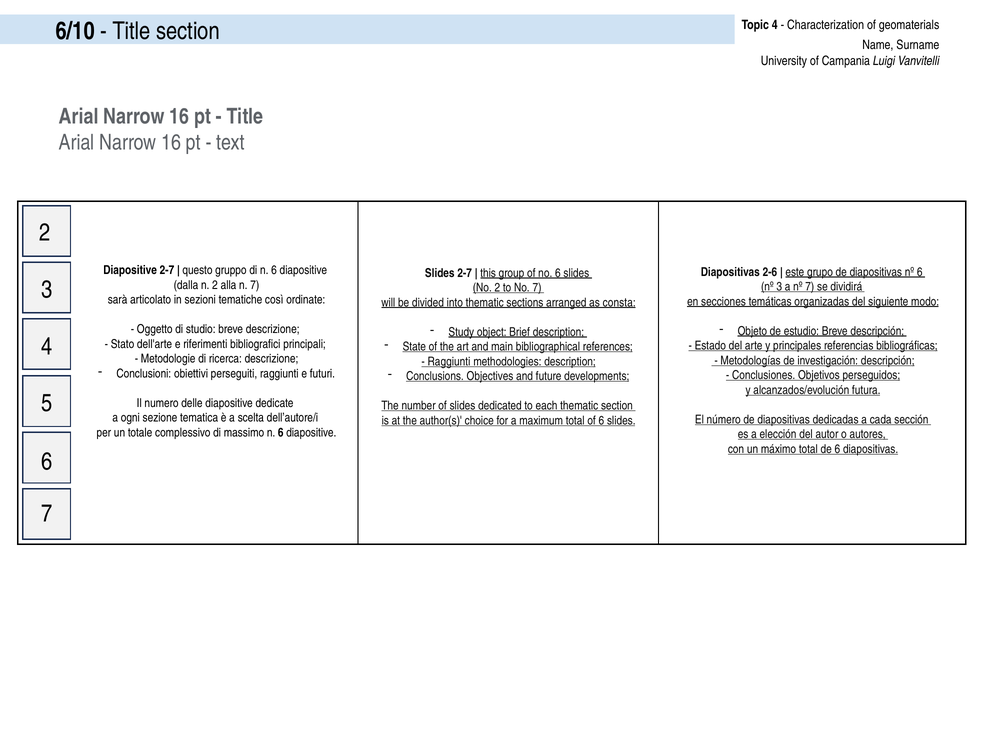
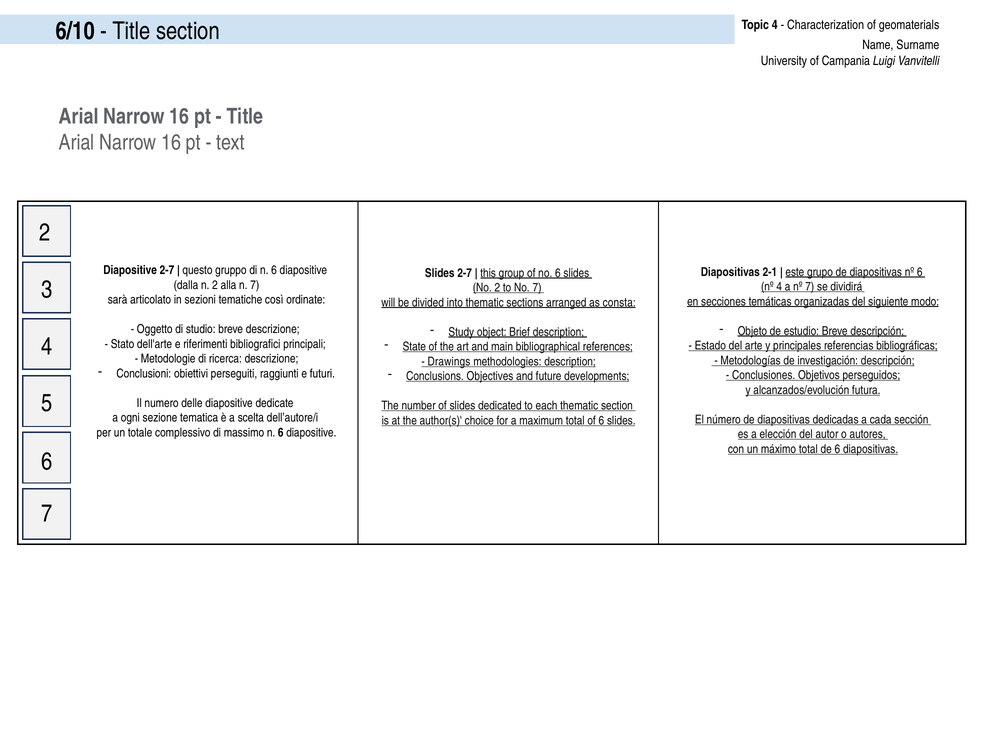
2-6: 2-6 -> 2-1 (770, 272)
nº 3: 3 -> 4 (779, 287)
Raggiunti: Raggiunti -> Drawings (449, 361)
